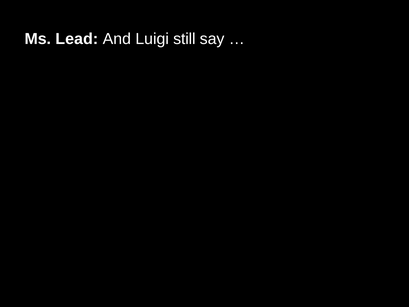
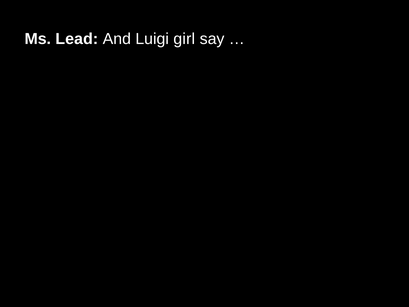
still: still -> girl (184, 39)
